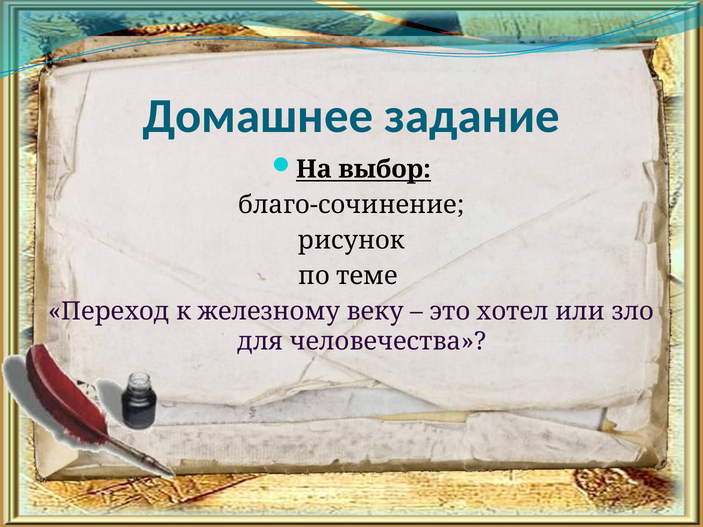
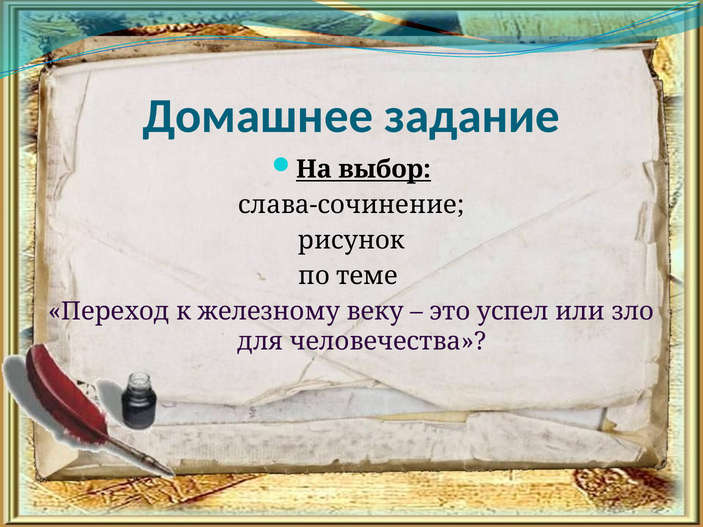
благо-сочинение: благо-сочинение -> слава-сочинение (351, 205)
хотел: хотел -> успел (513, 311)
